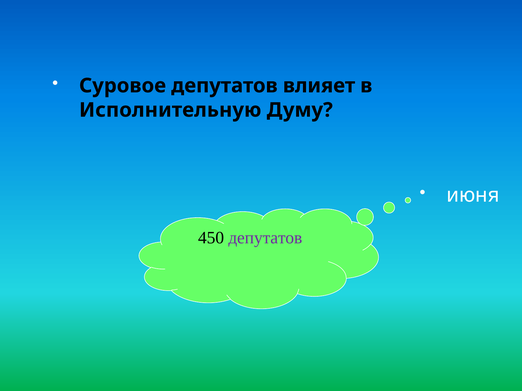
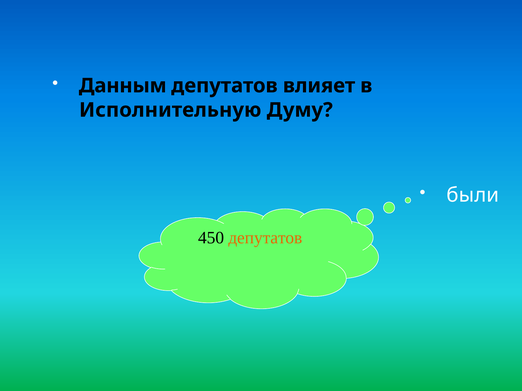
Суровое: Суровое -> Данным (123, 86)
июня: июня -> были (473, 195)
депутатов colour: purple -> orange (266, 238)
